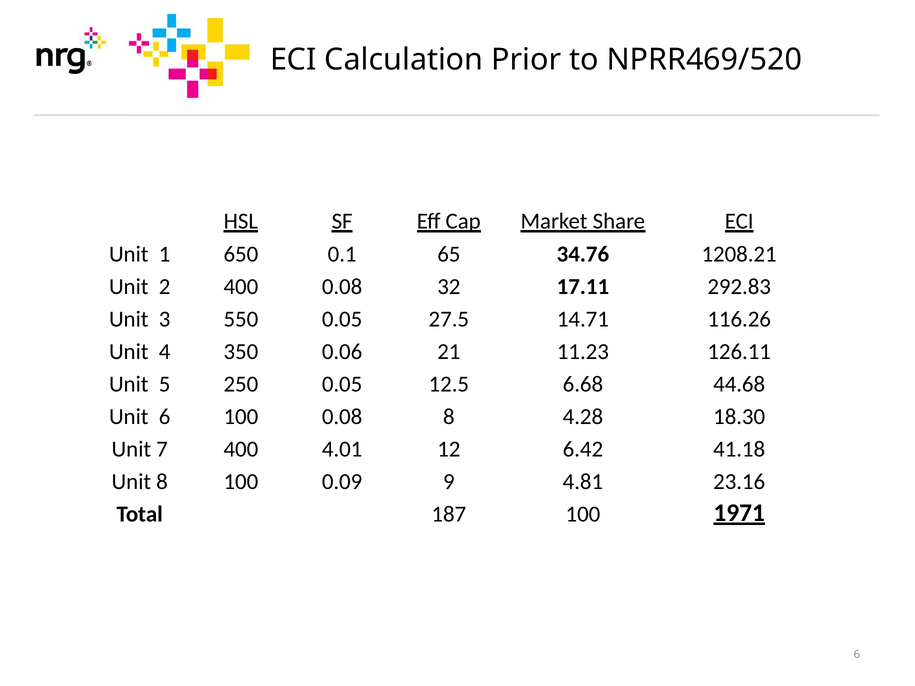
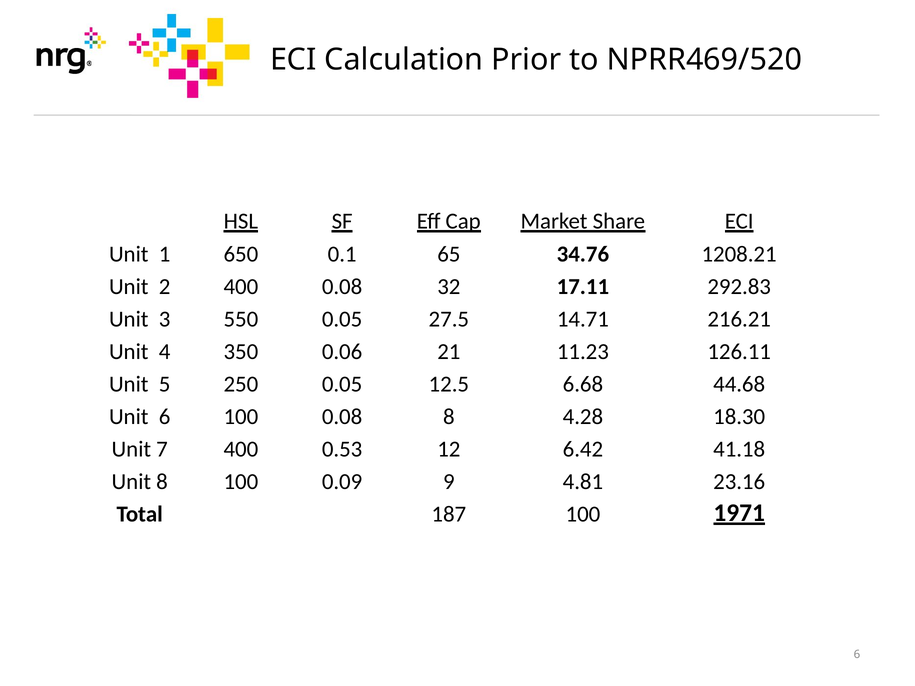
116.26: 116.26 -> 216.21 (739, 319)
4.01: 4.01 -> 0.53 (342, 449)
